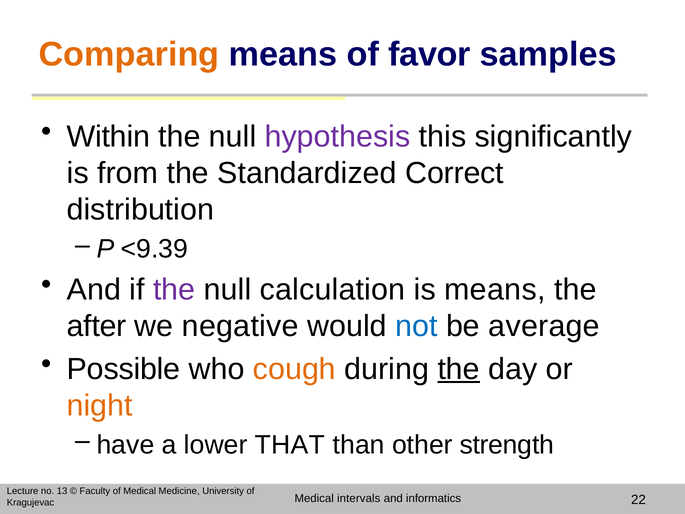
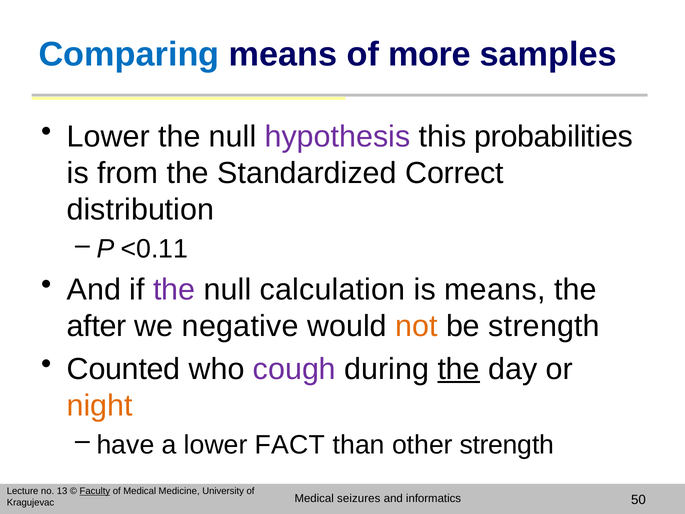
Comparing colour: orange -> blue (129, 54)
favor: favor -> more (430, 54)
Within: Within -> Lower (108, 137)
significantly: significantly -> probabilities (554, 137)
<9.39: <9.39 -> <0.11 (154, 249)
not colour: blue -> orange (416, 326)
be average: average -> strength (544, 326)
Possible: Possible -> Counted (124, 369)
cough colour: orange -> purple (294, 369)
THAT: THAT -> FACT (290, 445)
Faculty underline: none -> present (95, 491)
intervals: intervals -> seizures (359, 498)
22: 22 -> 50 (638, 500)
